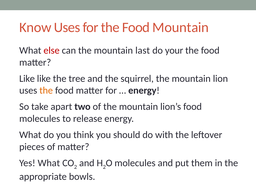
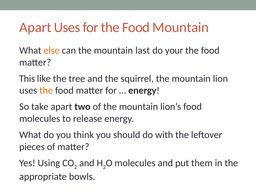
Know: Know -> Apart (35, 27)
else colour: red -> orange (52, 50)
Like: Like -> This (27, 79)
Yes What: What -> Using (49, 163)
